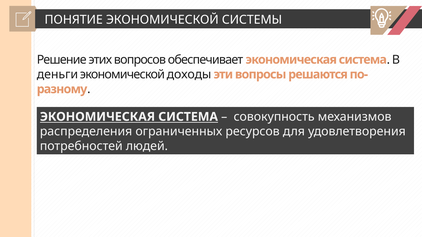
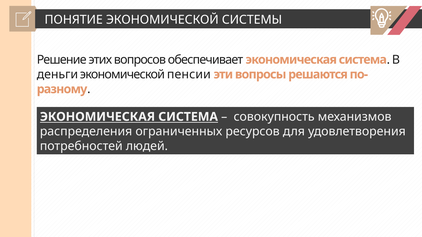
доходы: доходы -> пенсии (189, 75)
